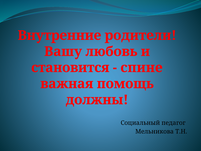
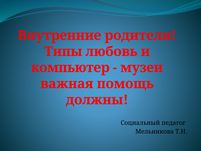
Вашу: Вашу -> Типы (63, 51)
становится: становится -> компьютер (70, 68)
спине: спине -> музеи (142, 68)
